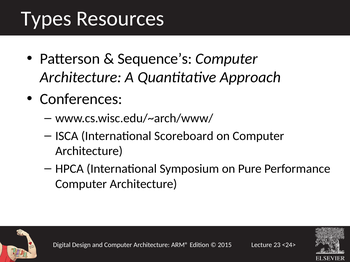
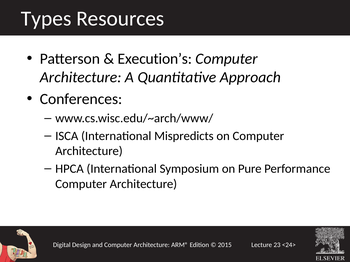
Sequence’s: Sequence’s -> Execution’s (155, 59)
Scoreboard: Scoreboard -> Mispredicts (184, 136)
